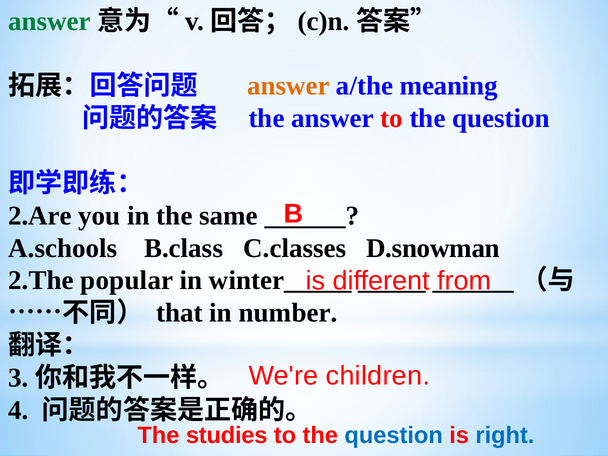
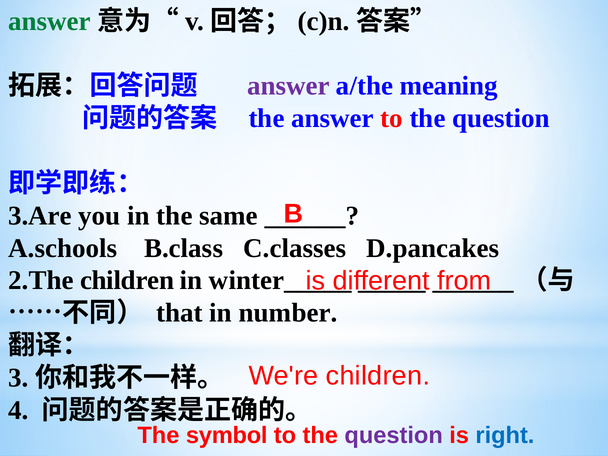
answer colour: orange -> purple (288, 86)
2.Are: 2.Are -> 3.Are (40, 216)
D.snowman: D.snowman -> D.pancakes (433, 248)
2.The popular: popular -> children (127, 281)
studies: studies -> symbol (227, 435)
question colour: blue -> purple (394, 435)
